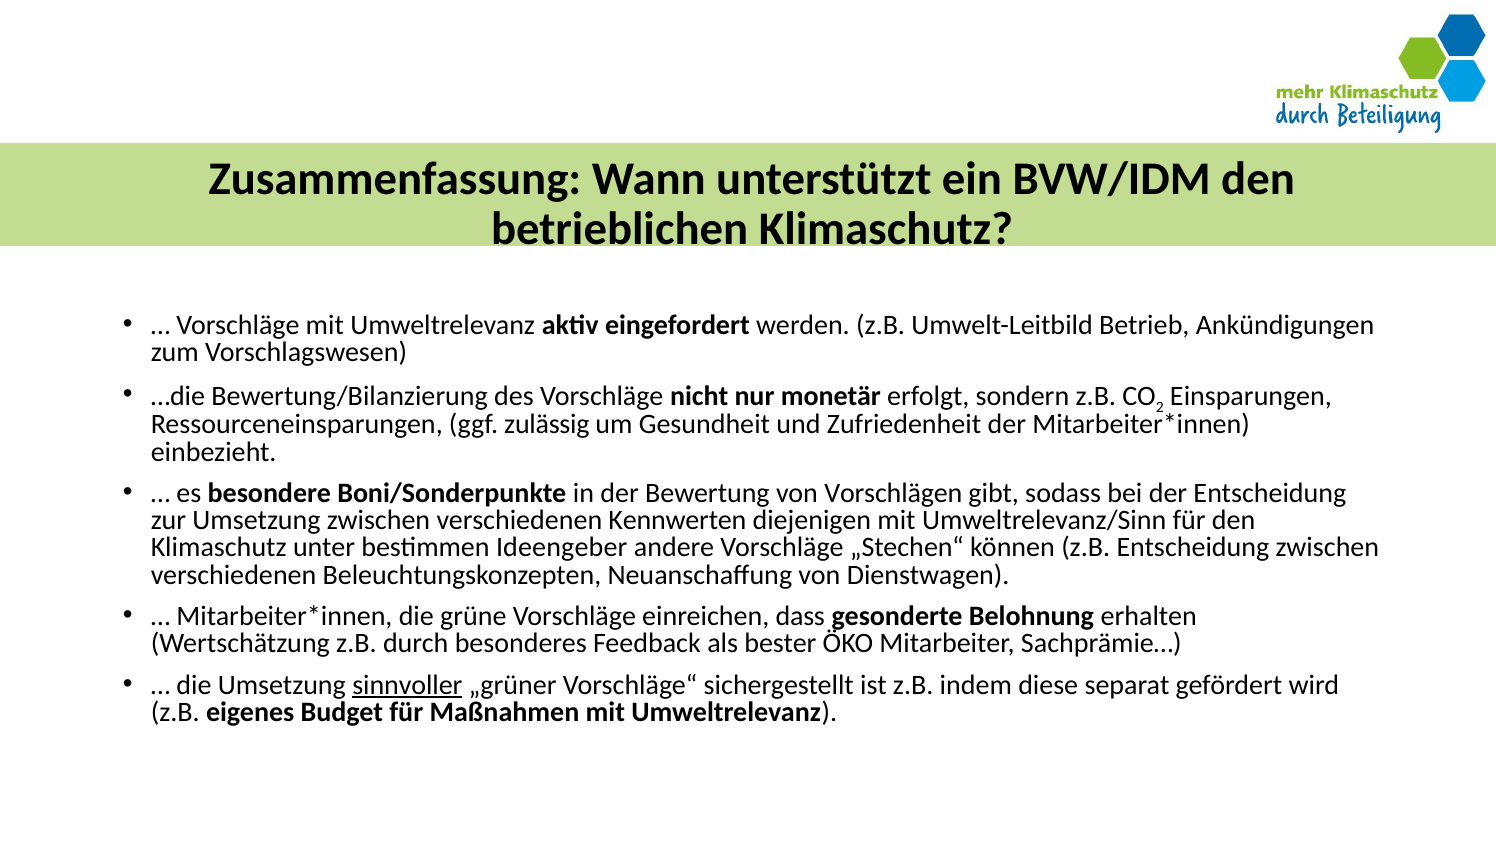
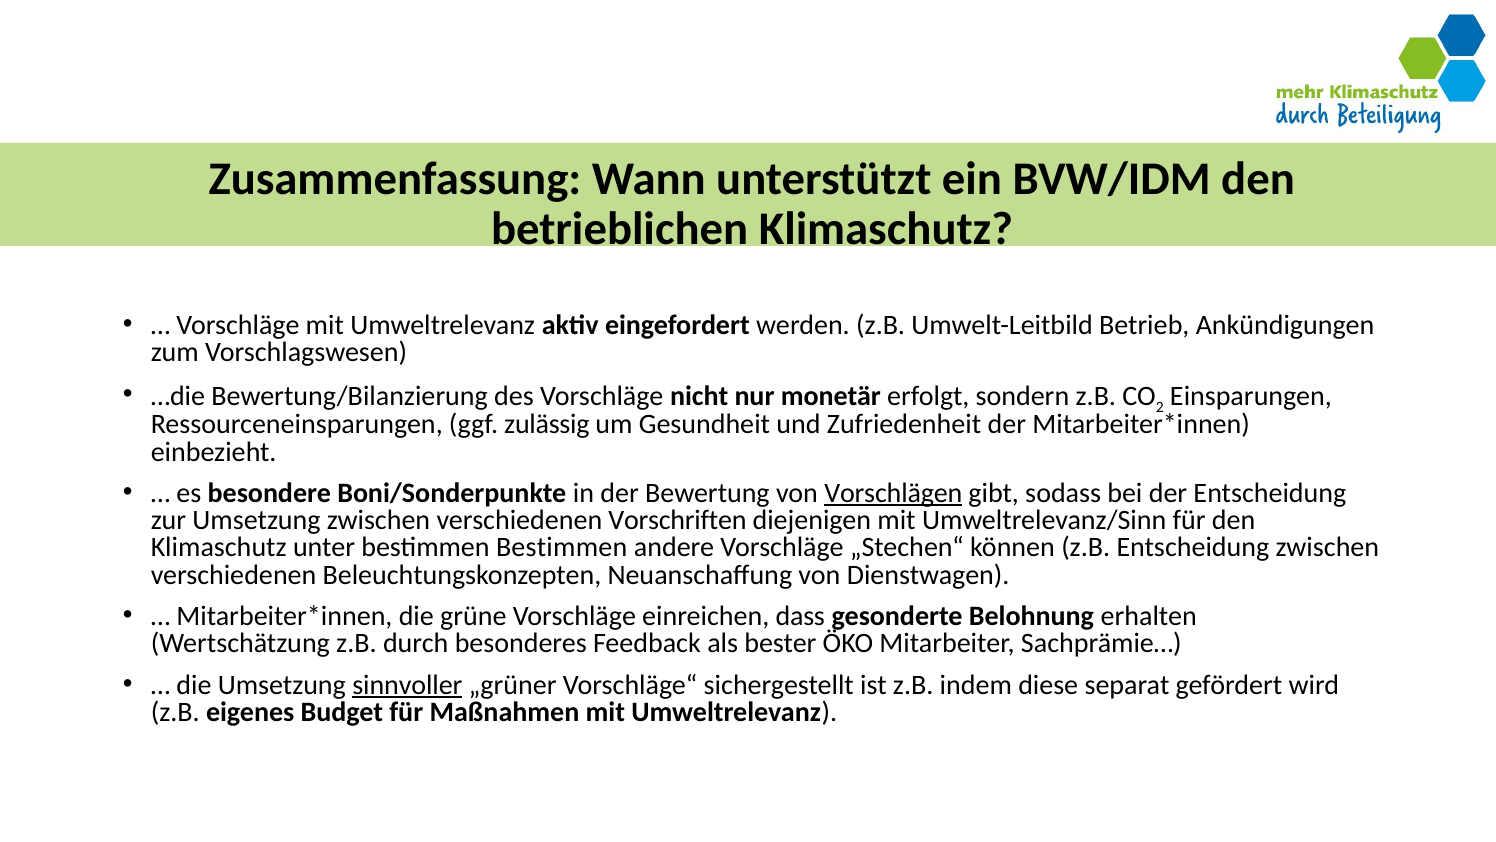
Vorschlägen underline: none -> present (893, 493)
Kennwerten: Kennwerten -> Vorschriften (677, 520)
bestimmen Ideengeber: Ideengeber -> Bestimmen (562, 547)
